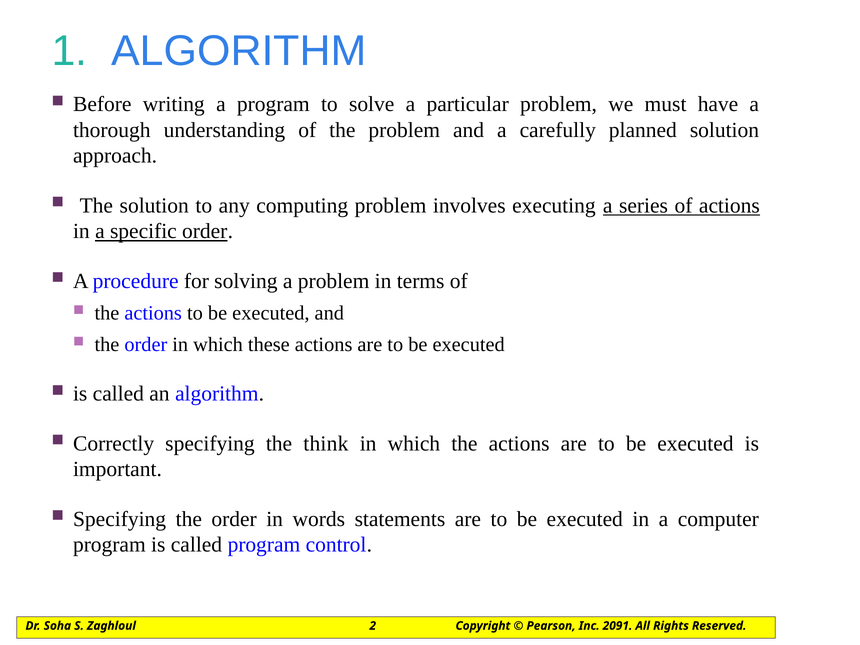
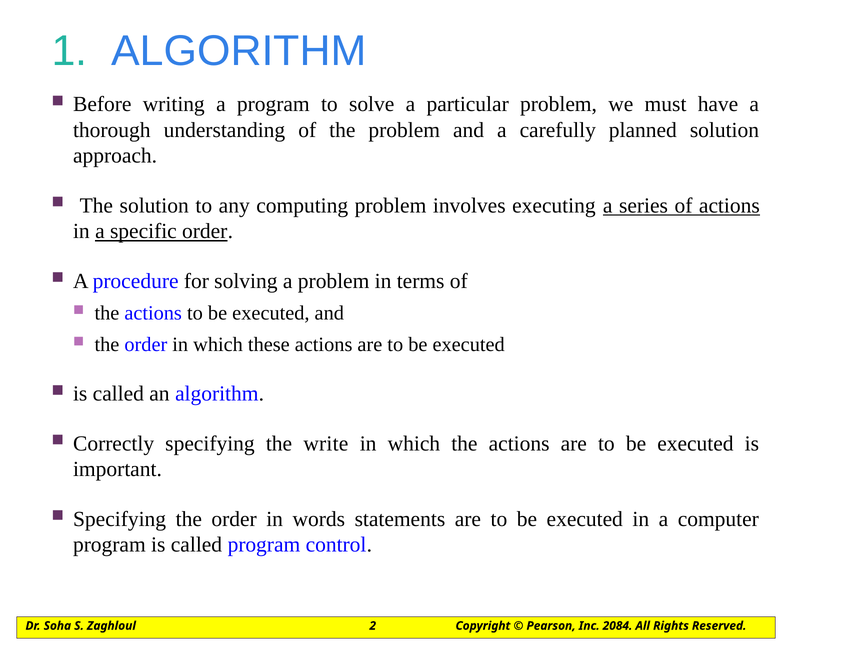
think: think -> write (326, 443)
2091: 2091 -> 2084 (618, 626)
